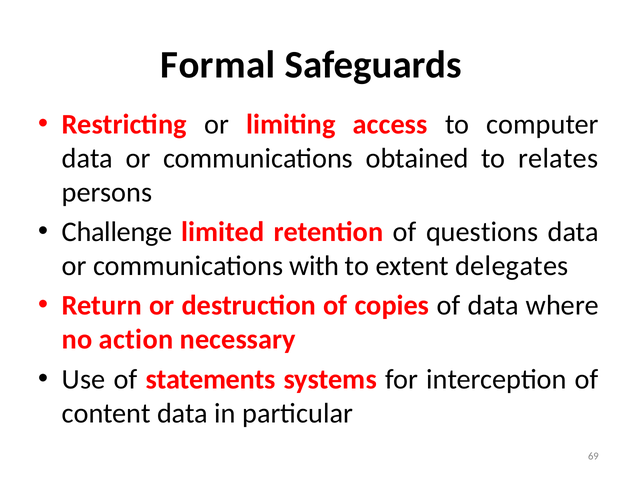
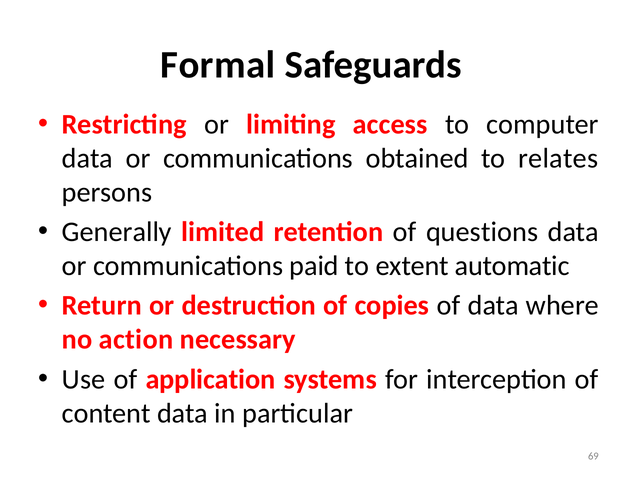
Challenge: Challenge -> Generally (117, 232)
with: with -> paid (314, 266)
delegates: delegates -> automatic (512, 266)
statements: statements -> application (210, 379)
